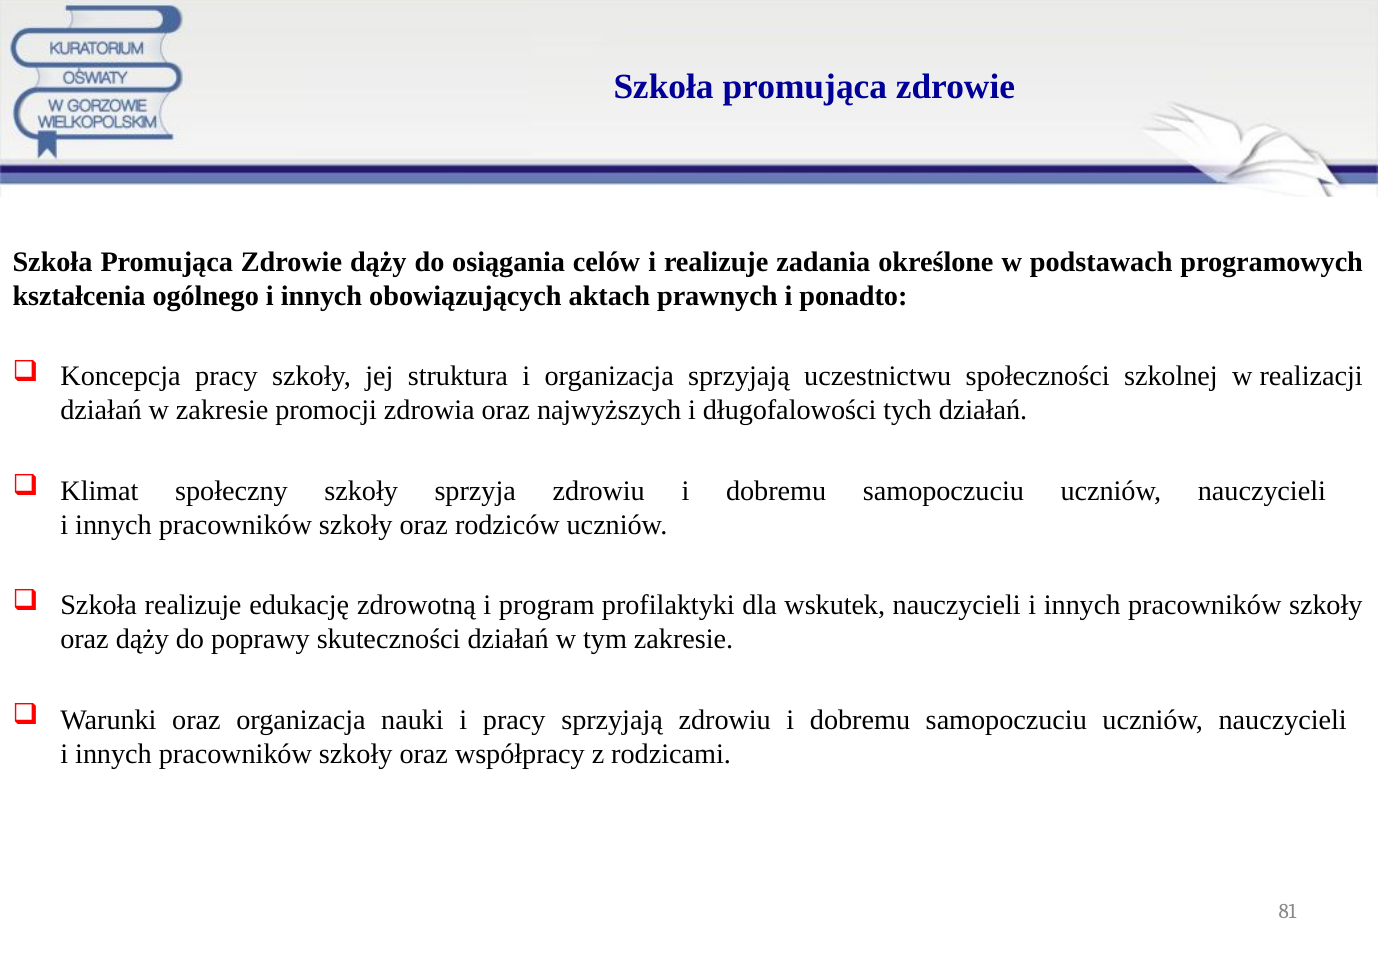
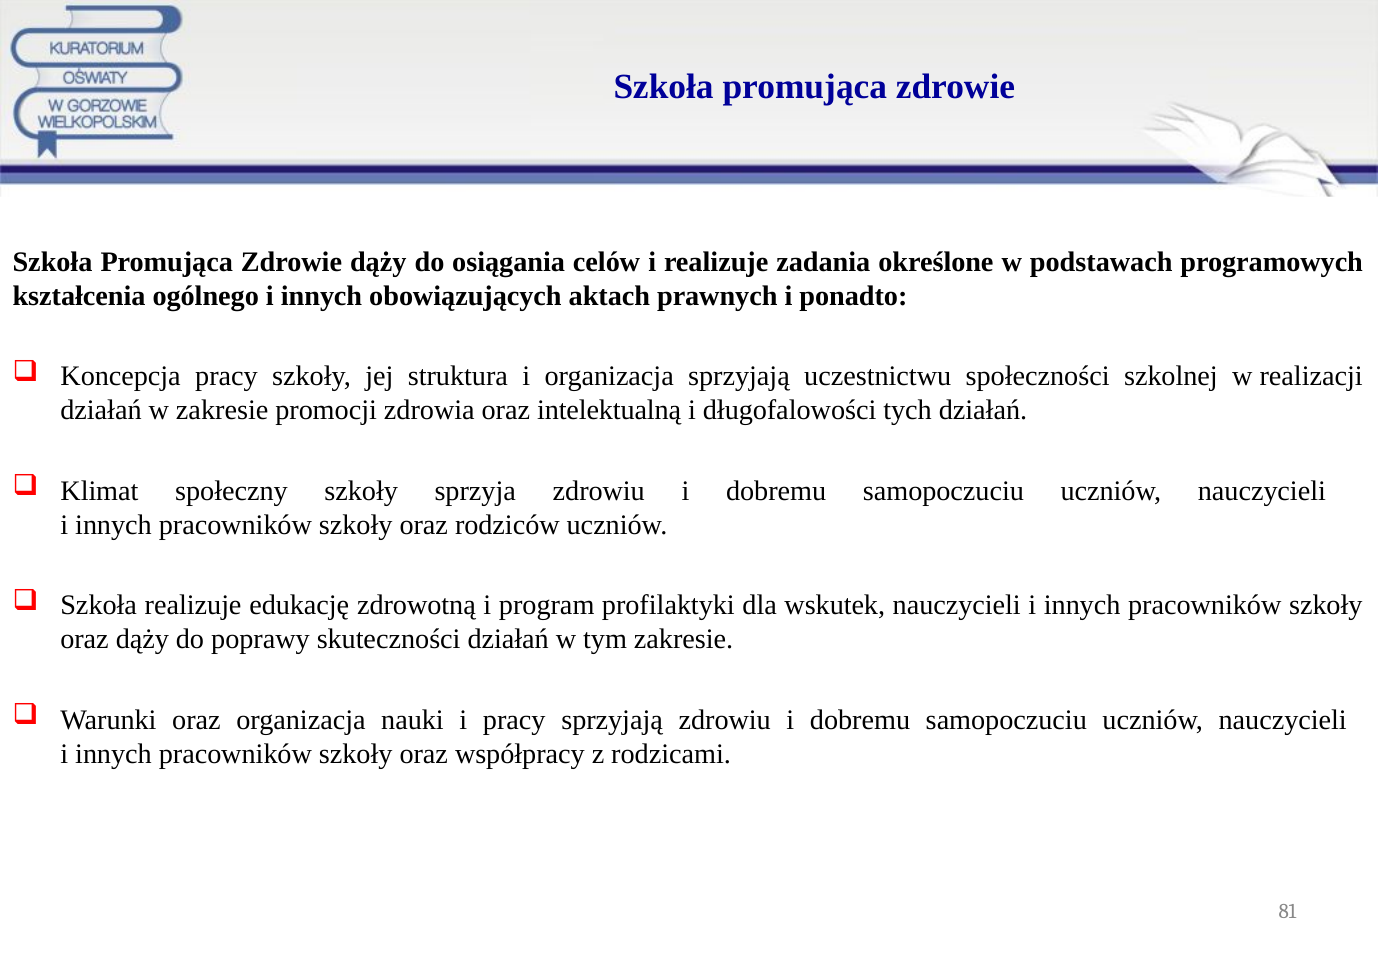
najwyższych: najwyższych -> intelektualną (609, 410)
